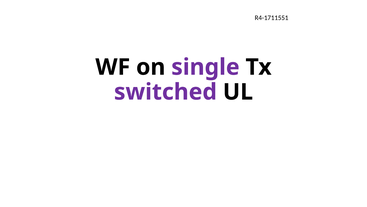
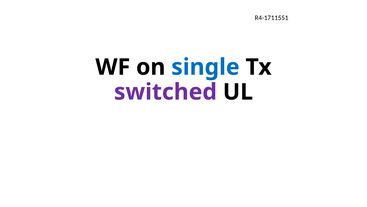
single colour: purple -> blue (205, 67)
